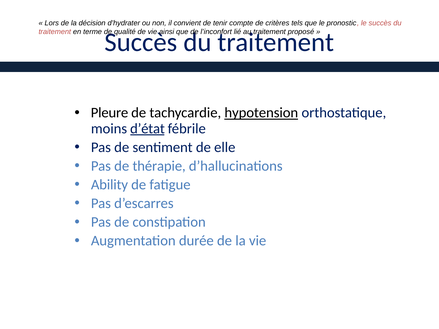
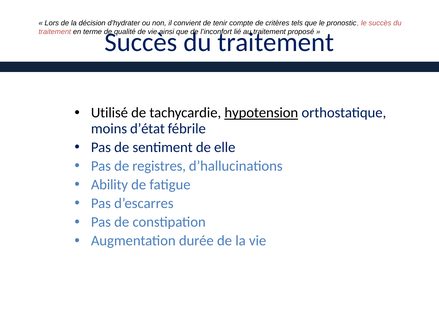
Pleure: Pleure -> Utilisé (109, 113)
d’état underline: present -> none (147, 129)
thérapie: thérapie -> registres (159, 166)
